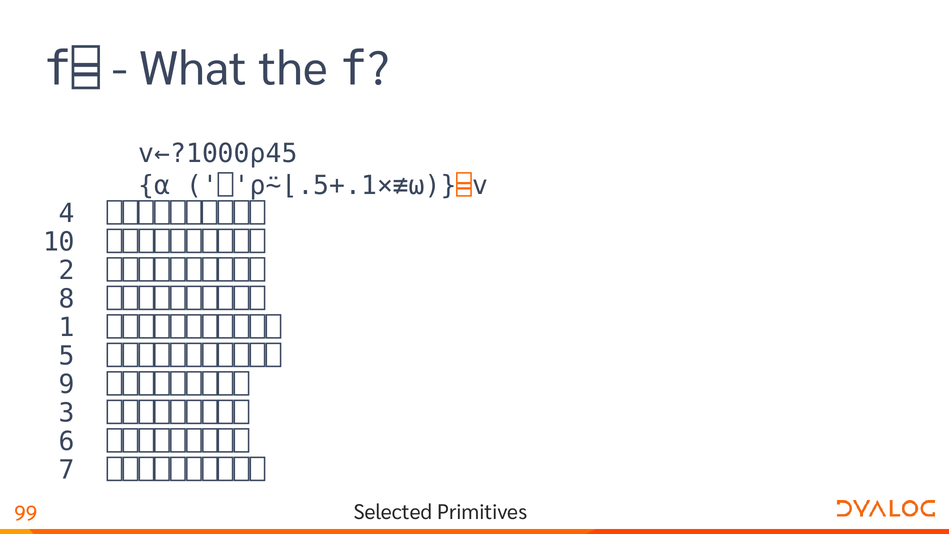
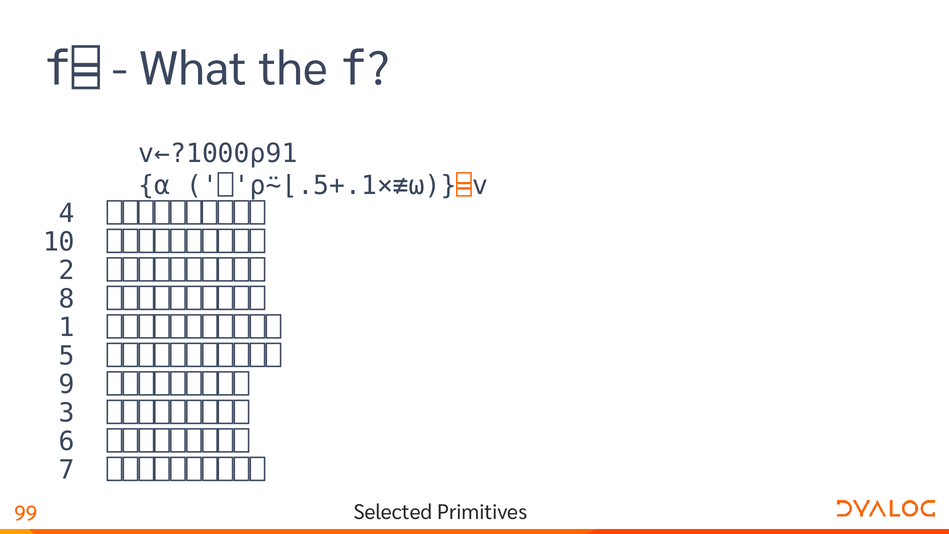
v←?1000⍴45: v←?1000⍴45 -> v←?1000⍴91 (218, 154)
